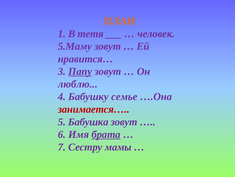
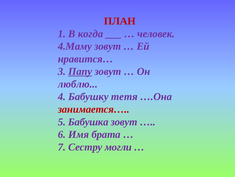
ПЛАН colour: orange -> red (120, 21)
тетя: тетя -> когда (91, 34)
5.Маму: 5.Маму -> 4.Маму (75, 46)
семье: семье -> тетя (124, 96)
брата underline: present -> none (106, 134)
мамы: мамы -> могли (118, 146)
